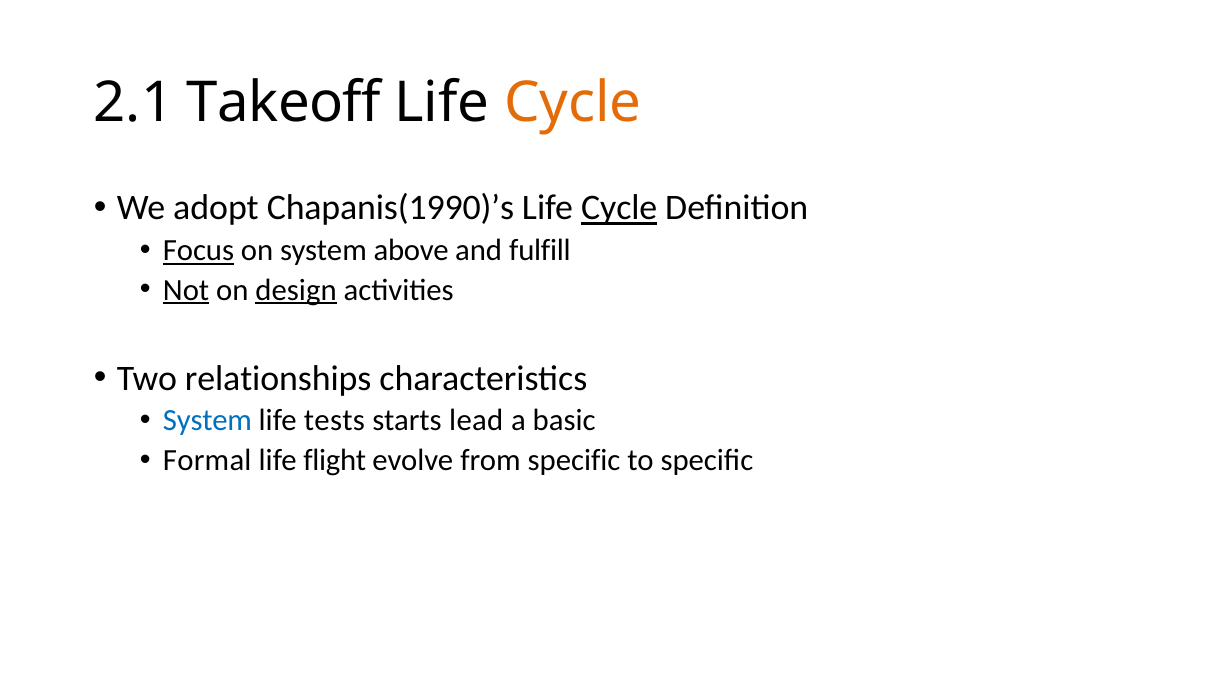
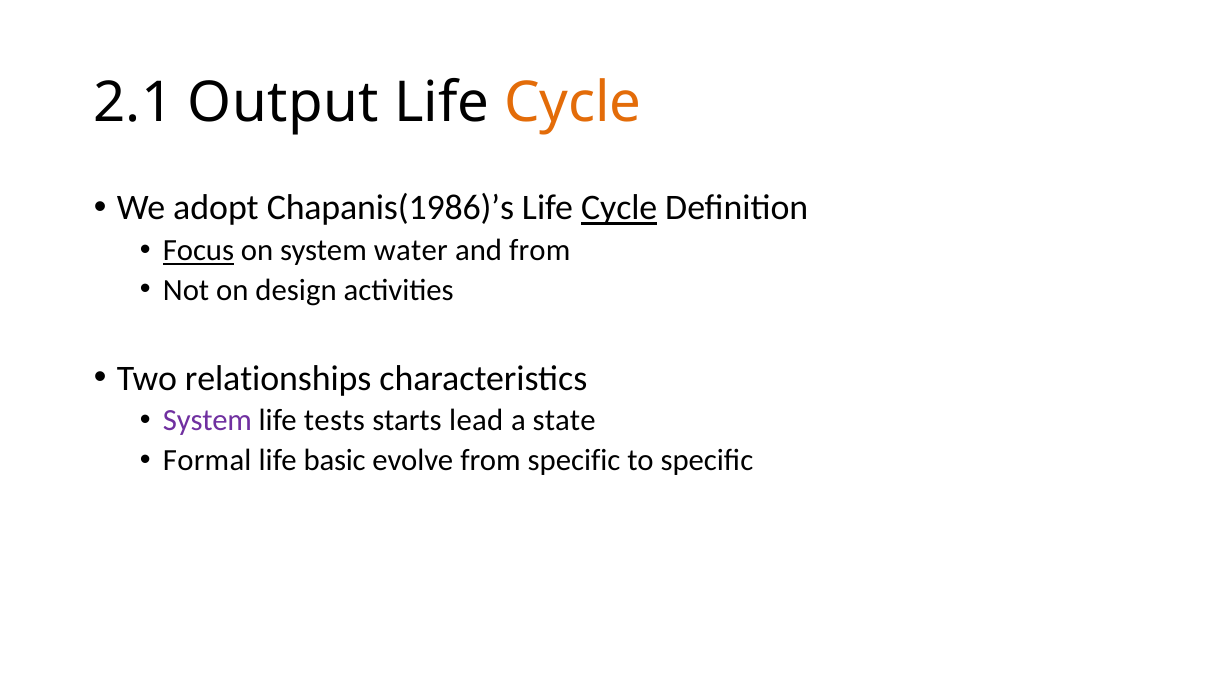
Takeoff: Takeoff -> Output (283, 103)
Chapanis(1990)’s: Chapanis(1990)’s -> Chapanis(1986)’s (390, 208)
above: above -> water (411, 250)
and fulfill: fulfill -> from (540, 250)
Not underline: present -> none (186, 290)
design underline: present -> none (296, 290)
System colour: blue -> purple (207, 421)
basic: basic -> state (564, 421)
flight: flight -> basic (335, 460)
